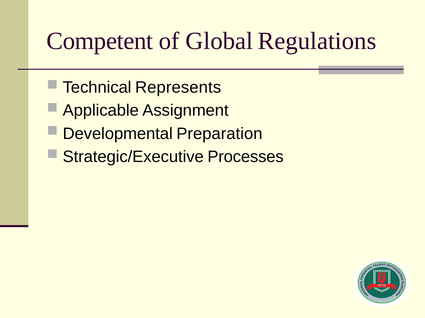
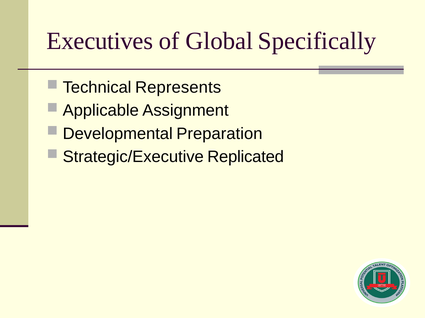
Competent: Competent -> Executives (100, 41)
Regulations: Regulations -> Specifically (317, 41)
Processes: Processes -> Replicated (246, 157)
